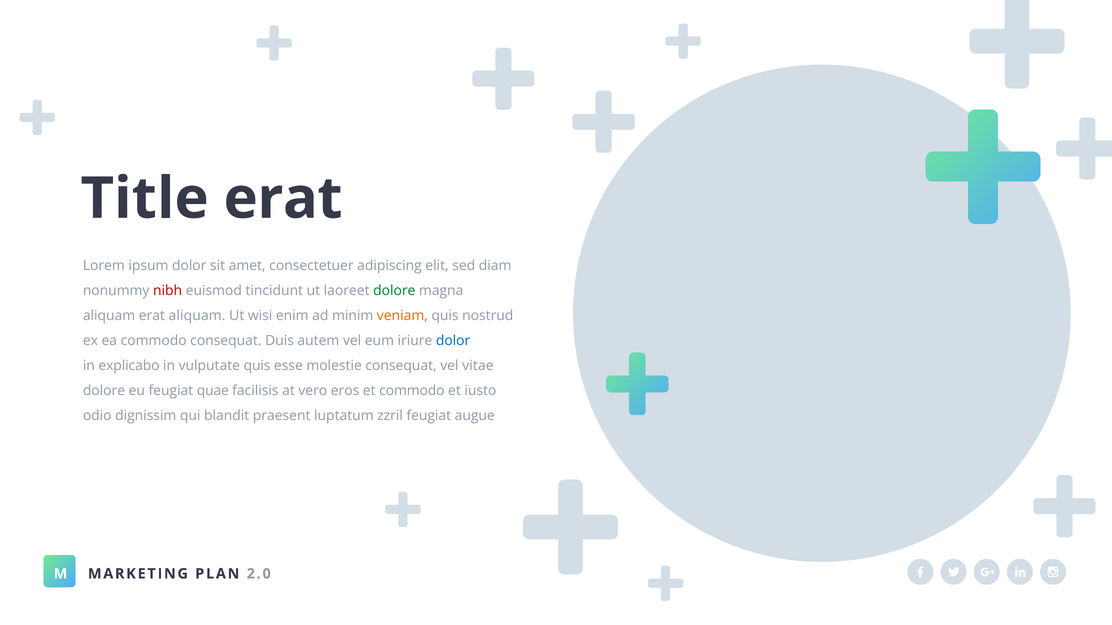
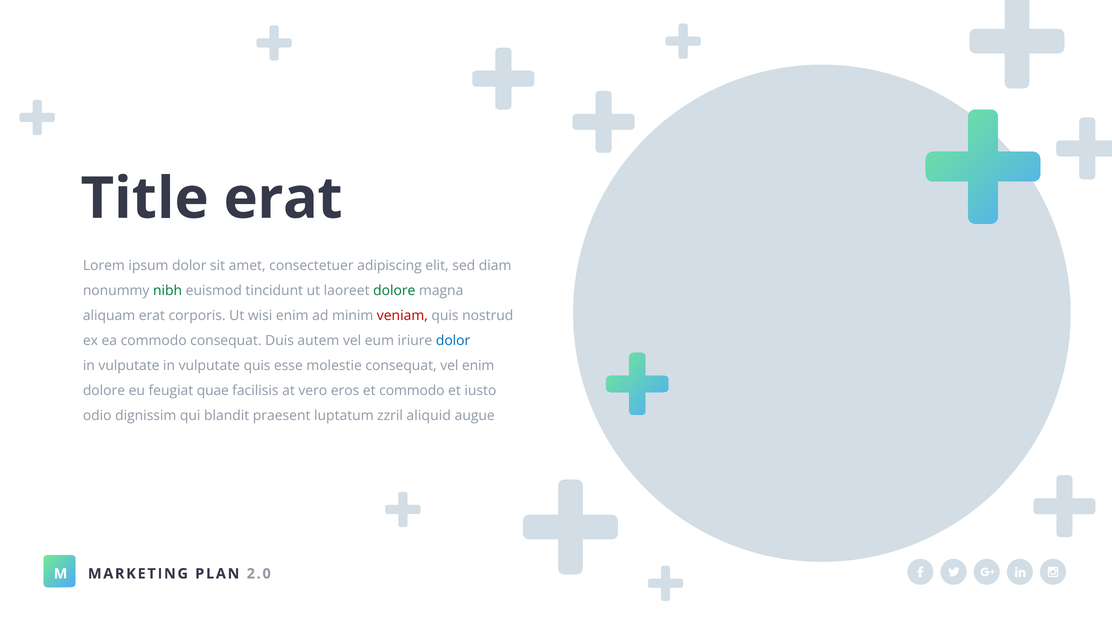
nibh colour: red -> green (168, 291)
erat aliquam: aliquam -> corporis (197, 316)
veniam colour: orange -> red (402, 316)
explicabo: explicabo -> vulputate (129, 366)
vel vitae: vitae -> enim (478, 366)
zzril feugiat: feugiat -> aliquid (429, 416)
